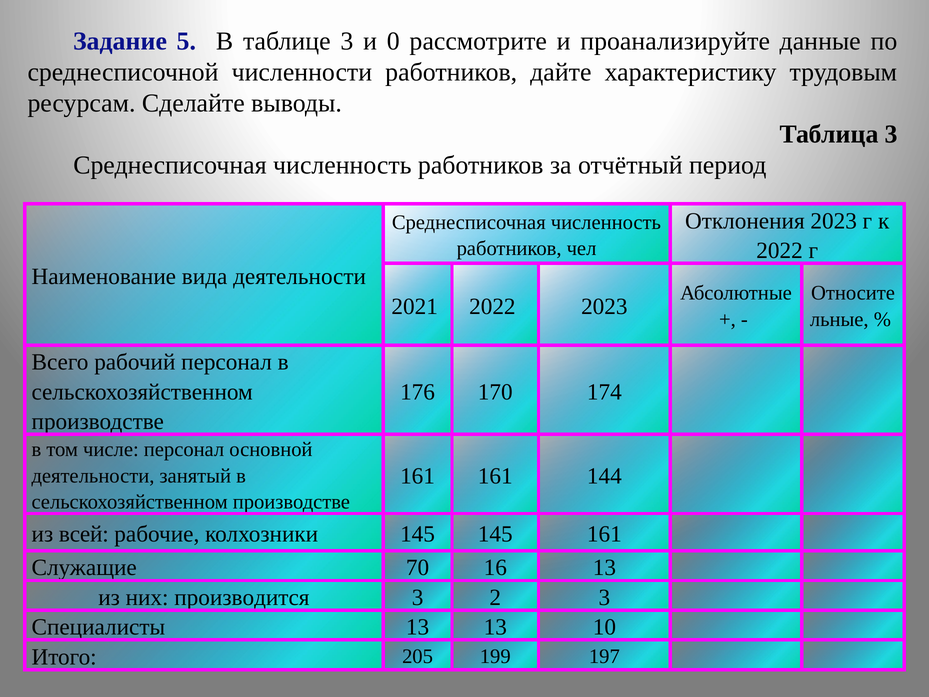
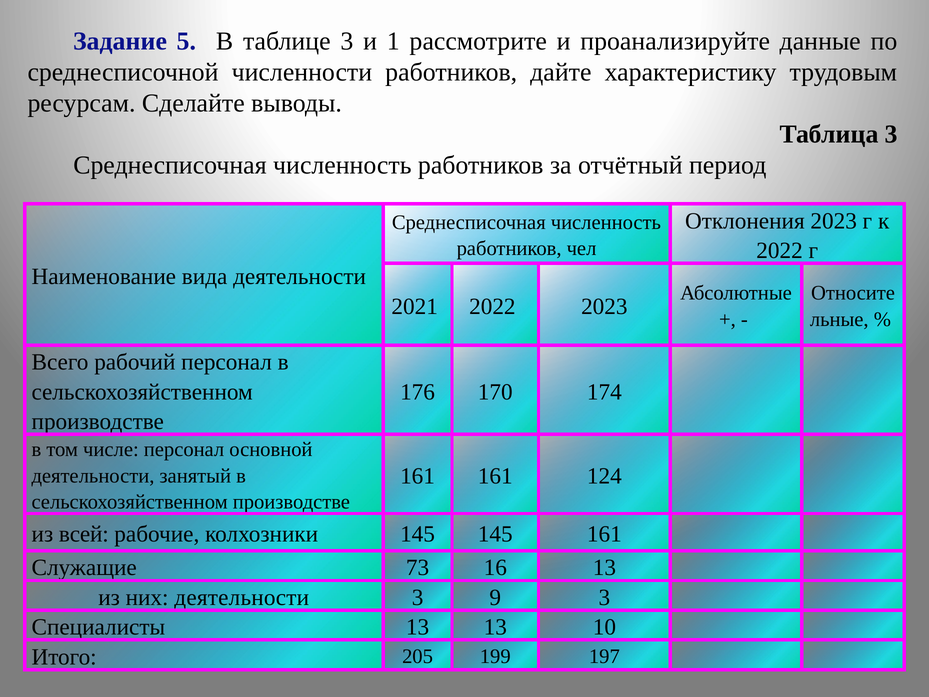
0: 0 -> 1 (393, 41)
144: 144 -> 124 (604, 476)
70: 70 -> 73 (418, 568)
них производится: производится -> деятельности (242, 597)
2: 2 -> 9 (495, 597)
